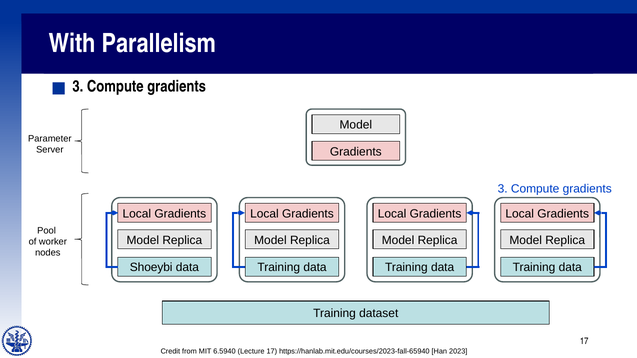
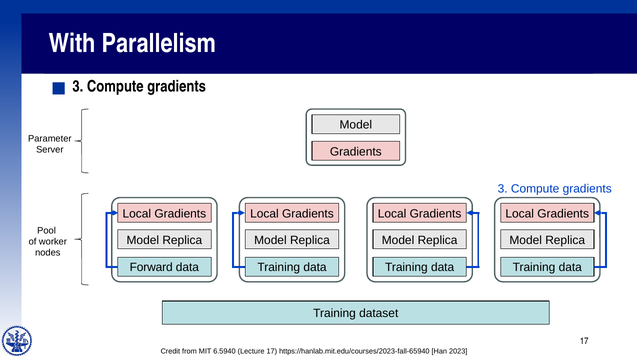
Shoeybi: Shoeybi -> Forward (151, 268)
